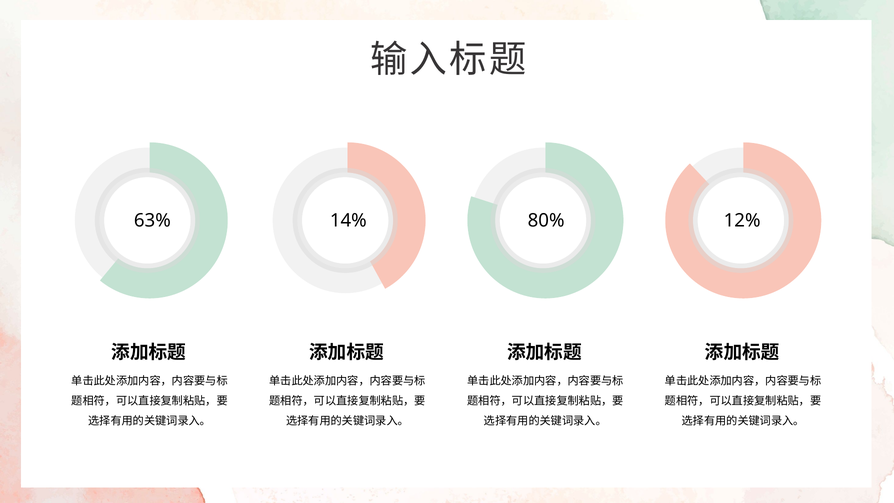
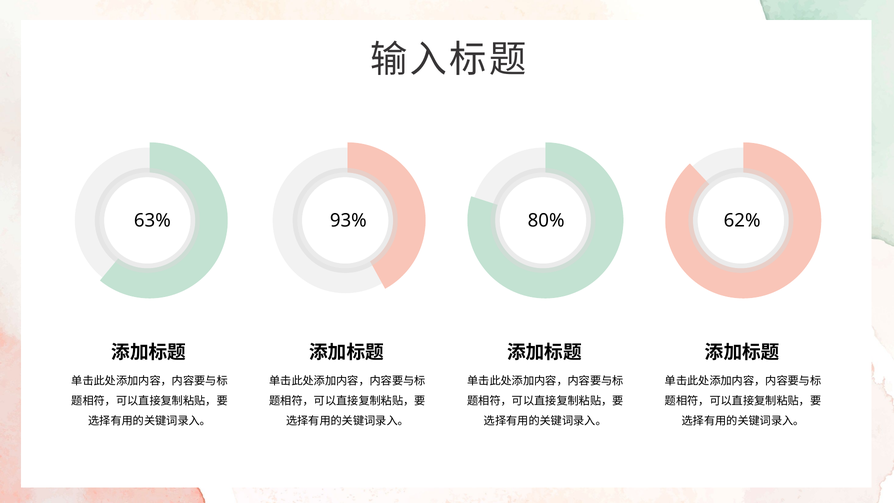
14%: 14% -> 93% (348, 221)
12%: 12% -> 62% (742, 221)
